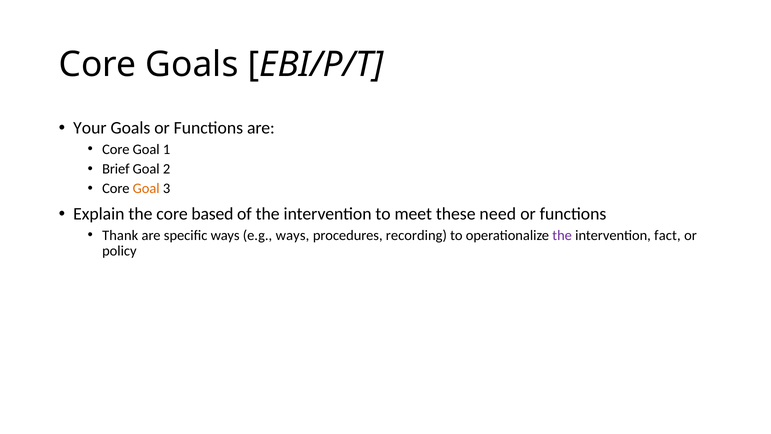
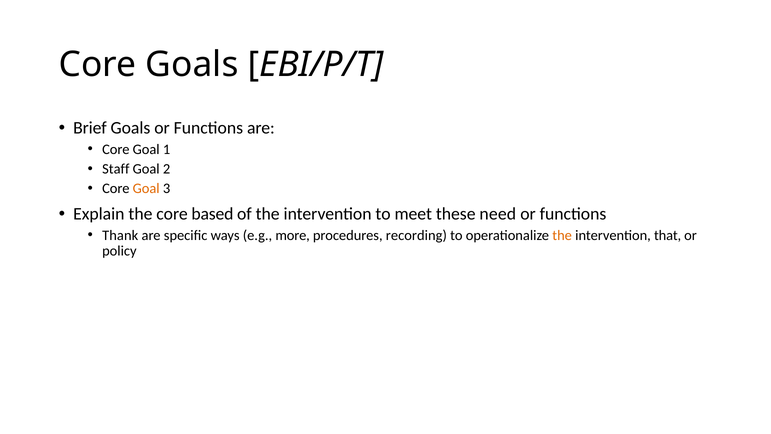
Your: Your -> Brief (90, 128)
Brief: Brief -> Staff (116, 169)
e.g ways: ways -> more (293, 235)
the colour: purple -> orange (562, 235)
fact: fact -> that (668, 235)
